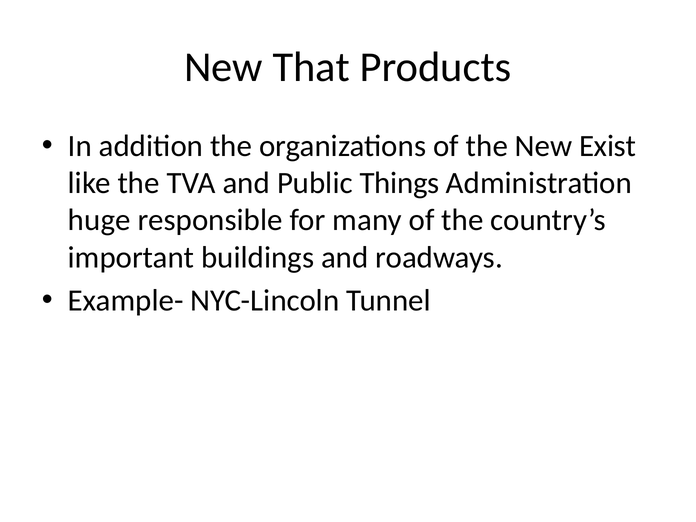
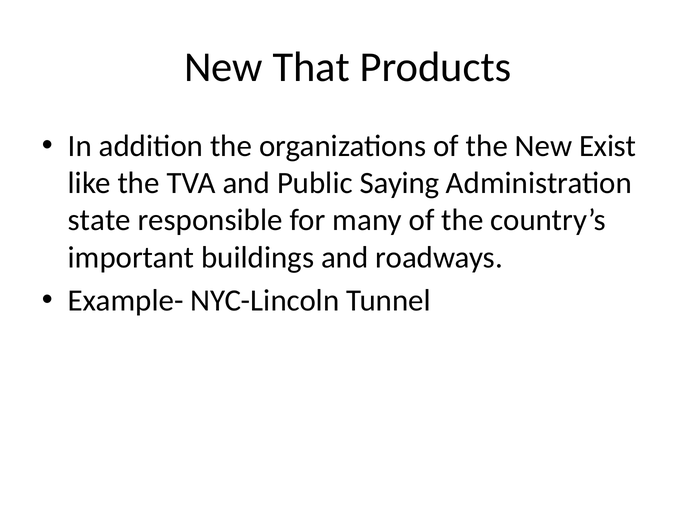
Things: Things -> Saying (399, 183)
huge: huge -> state (99, 220)
